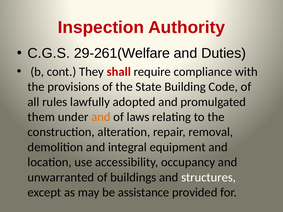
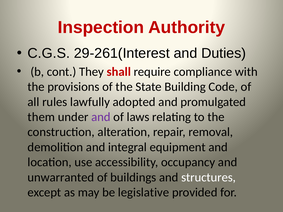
29-261(Welfare: 29-261(Welfare -> 29-261(Interest (122, 53)
and colour: orange -> purple (101, 117)
assistance: assistance -> legislative (144, 193)
